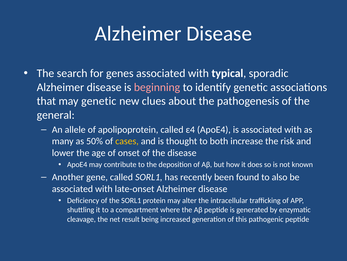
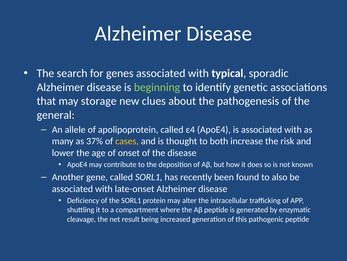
beginning colour: pink -> light green (157, 87)
may genetic: genetic -> storage (99, 101)
50%: 50% -> 37% (95, 141)
